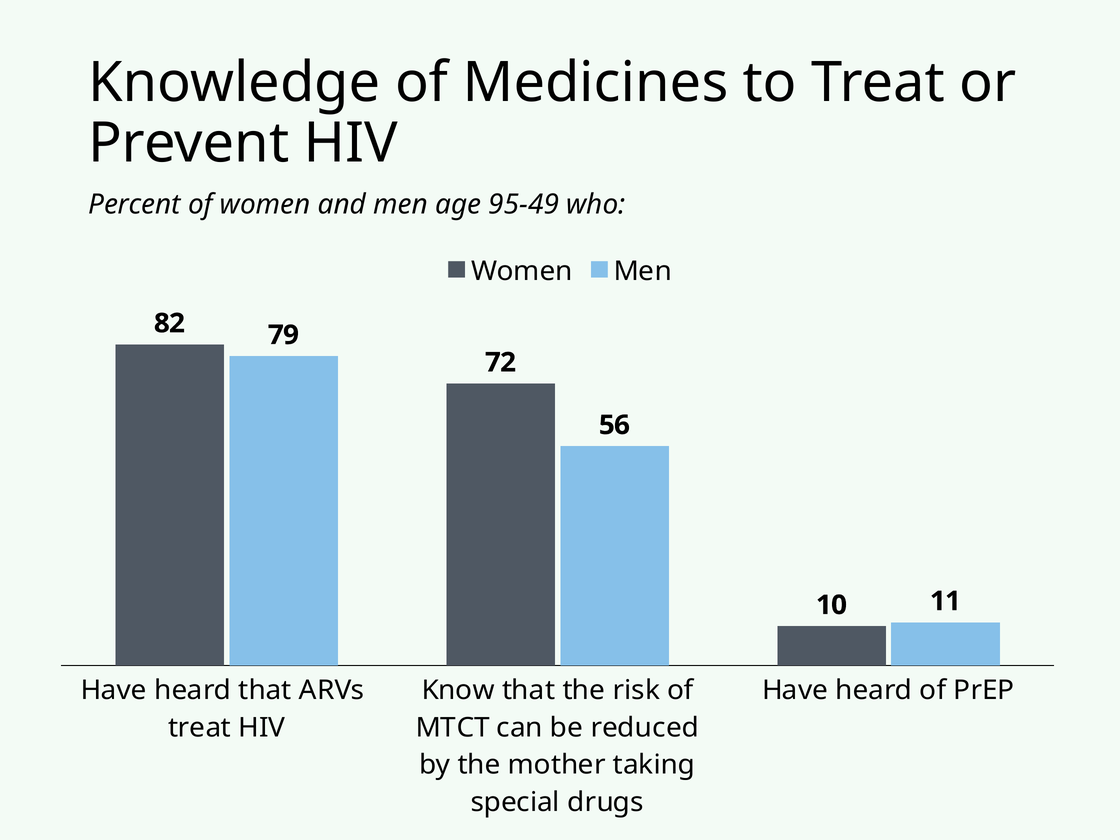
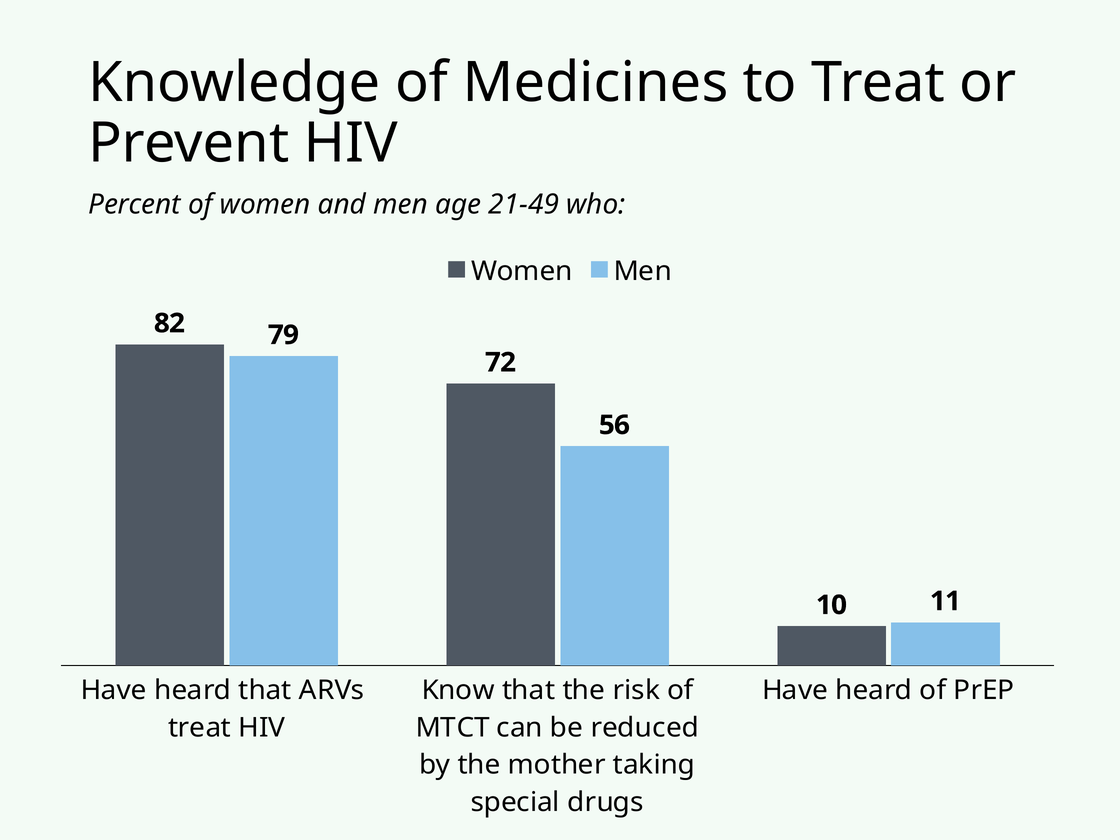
95-49: 95-49 -> 21-49 (524, 205)
